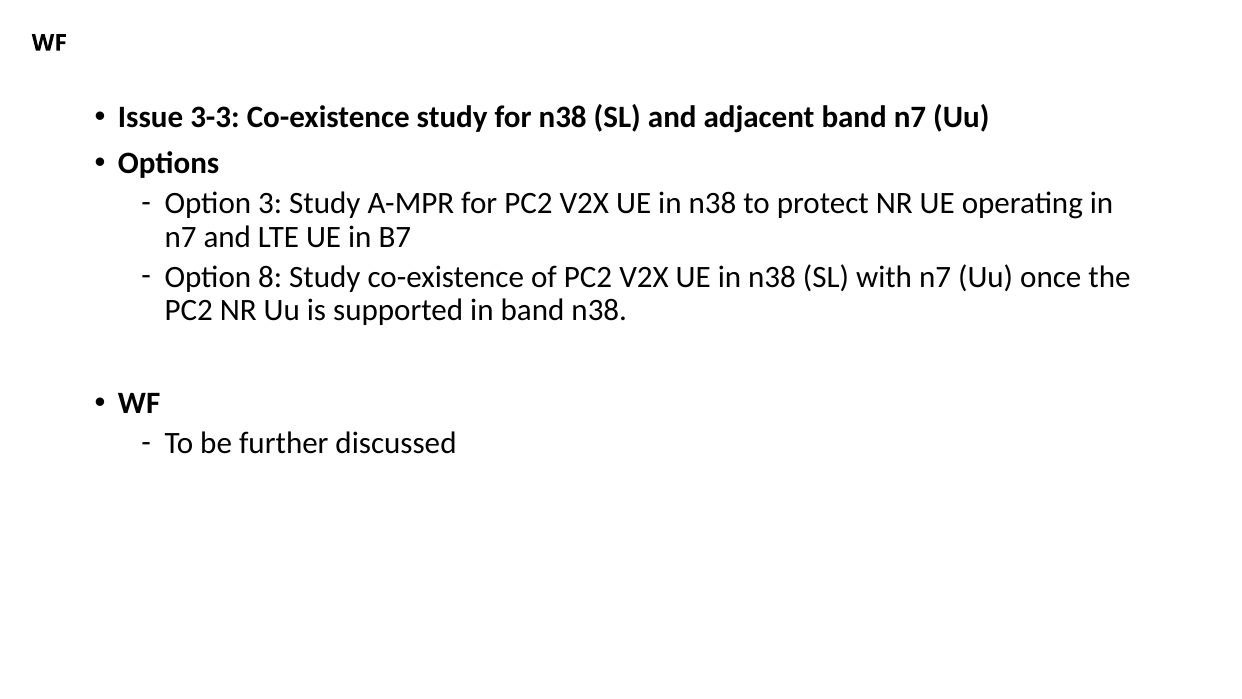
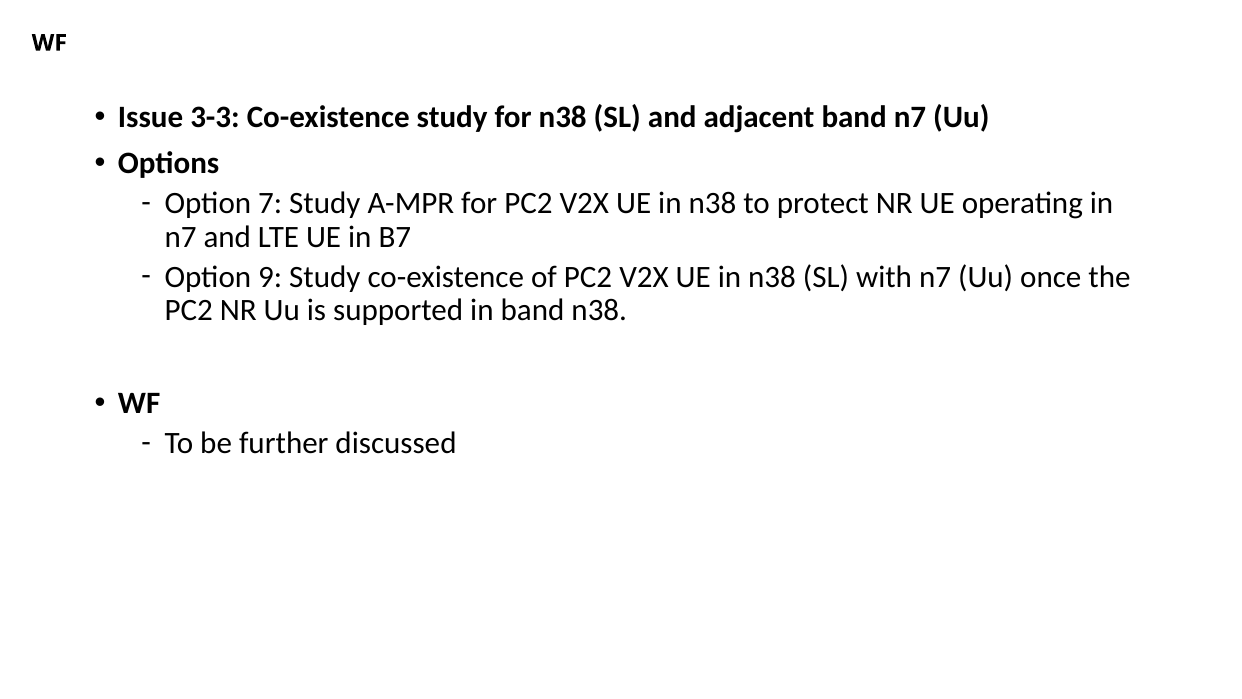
3: 3 -> 7 (270, 203)
8: 8 -> 9 (270, 277)
